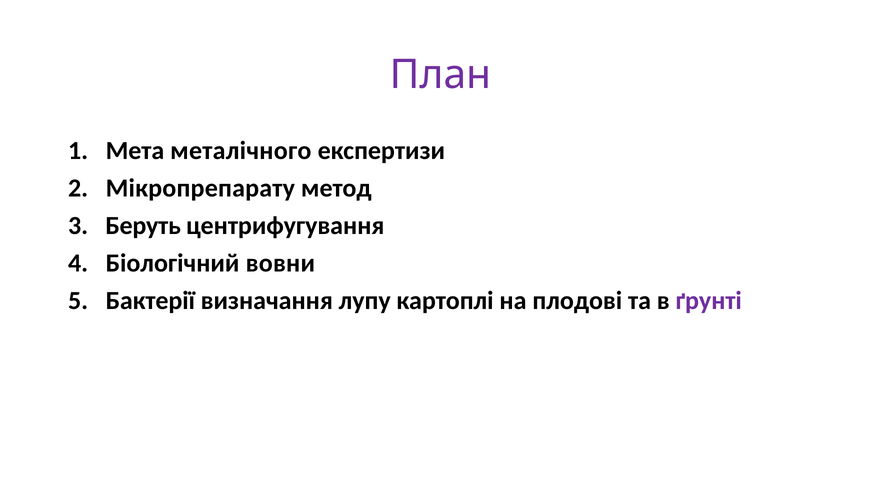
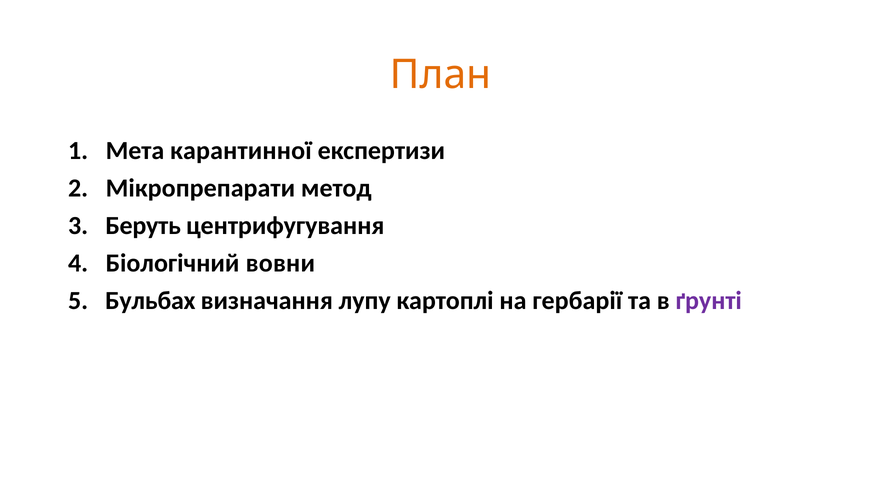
План colour: purple -> orange (441, 75)
металічного: металічного -> карантинної (241, 151)
Мікропрепарату: Мікропрепарату -> Мікропрепарати (200, 188)
Бактерії: Бактерії -> Бульбах (150, 300)
плодові: плодові -> гербарії (577, 300)
